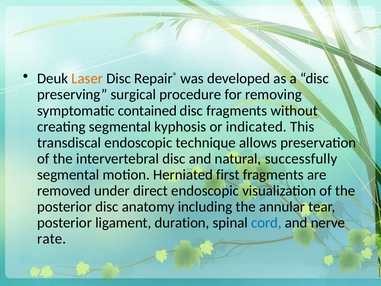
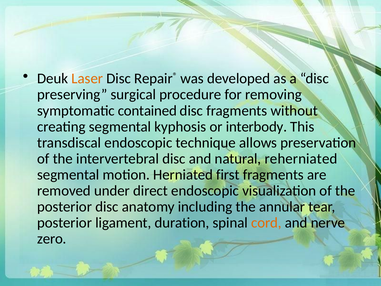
indicated: indicated -> interbody (256, 127)
successfully: successfully -> reherniated (301, 159)
cord colour: blue -> orange (266, 223)
rate: rate -> zero (52, 239)
